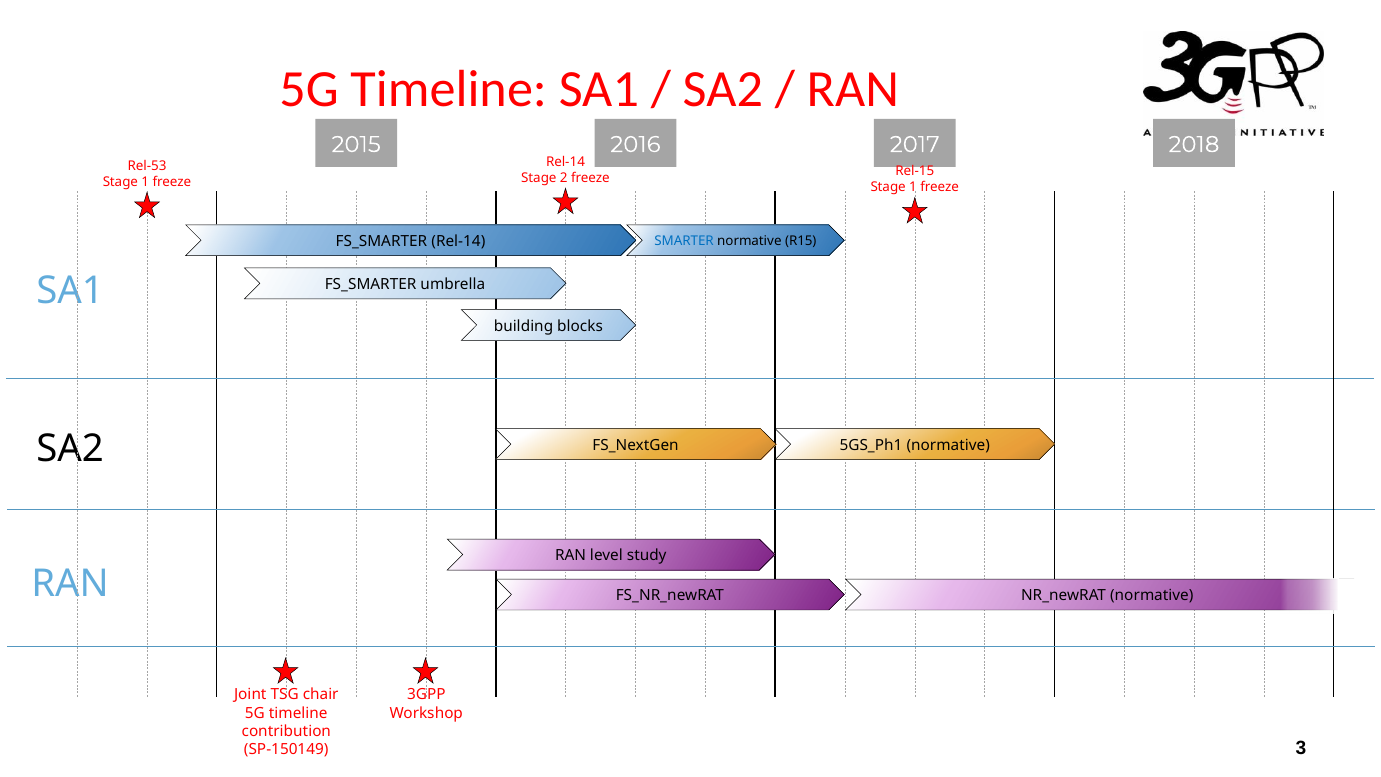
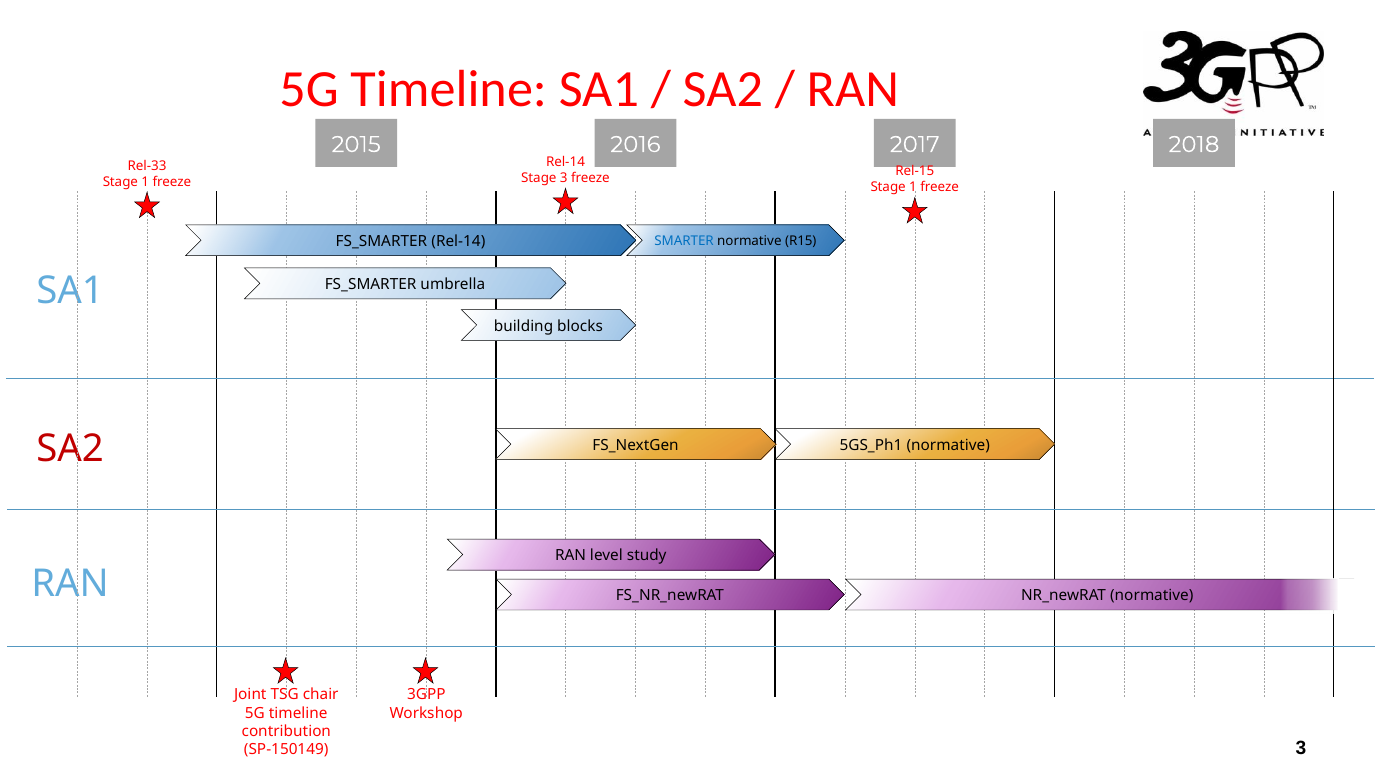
Rel-53: Rel-53 -> Rel-33 (147, 166)
Stage 2: 2 -> 3 (564, 178)
SA2 colour: black -> red (70, 449)
